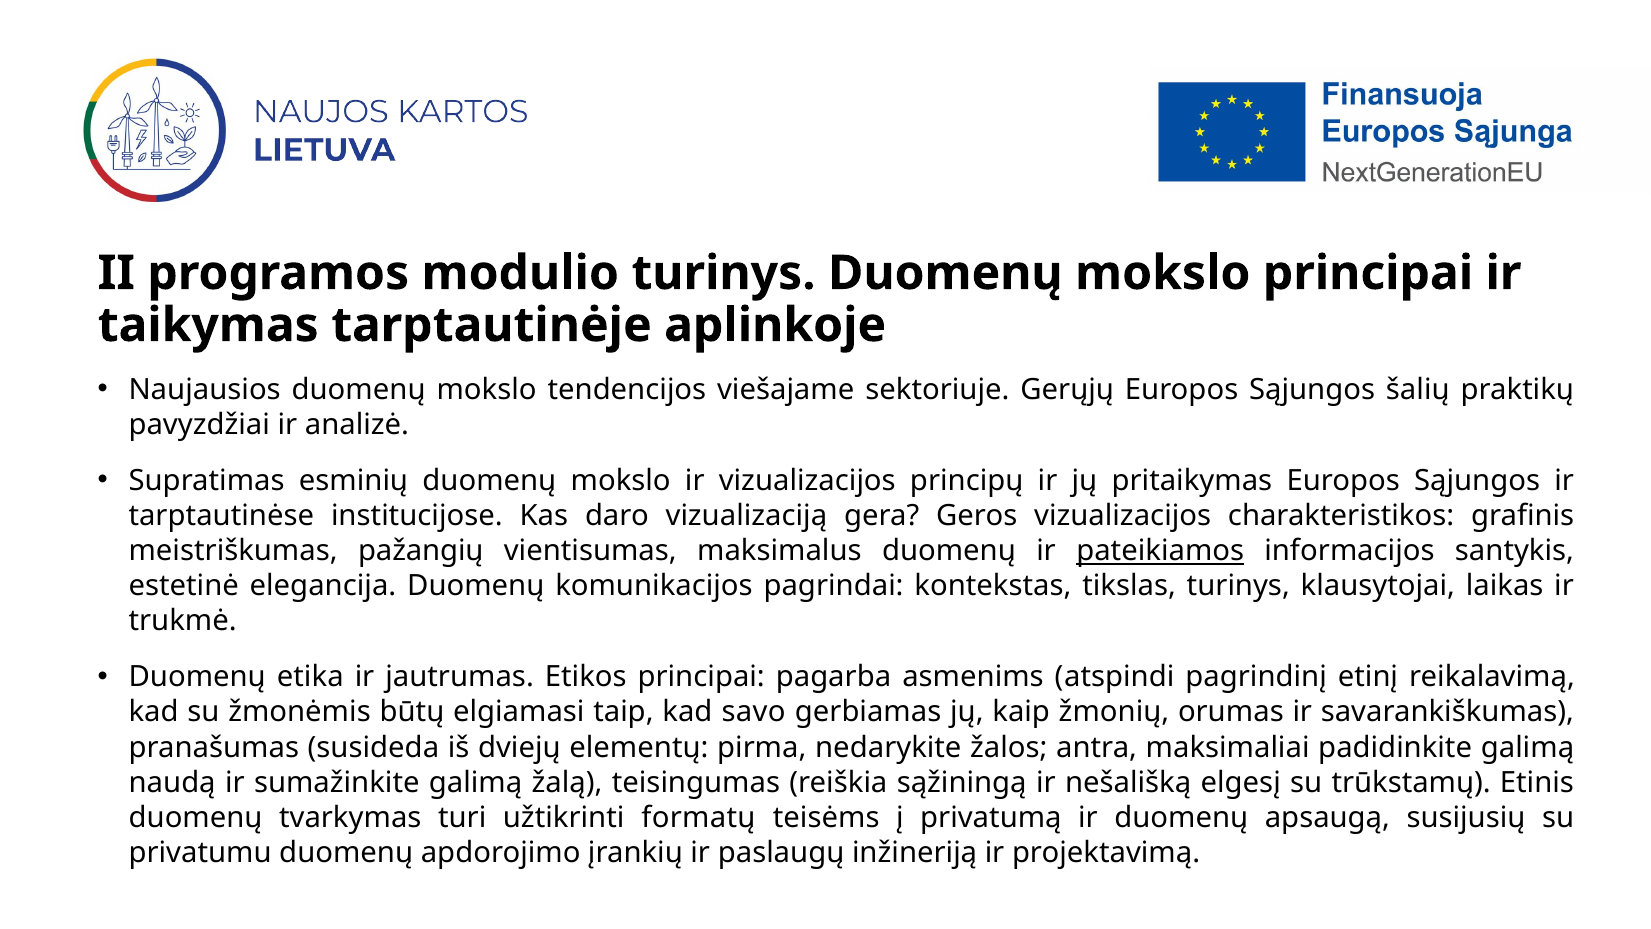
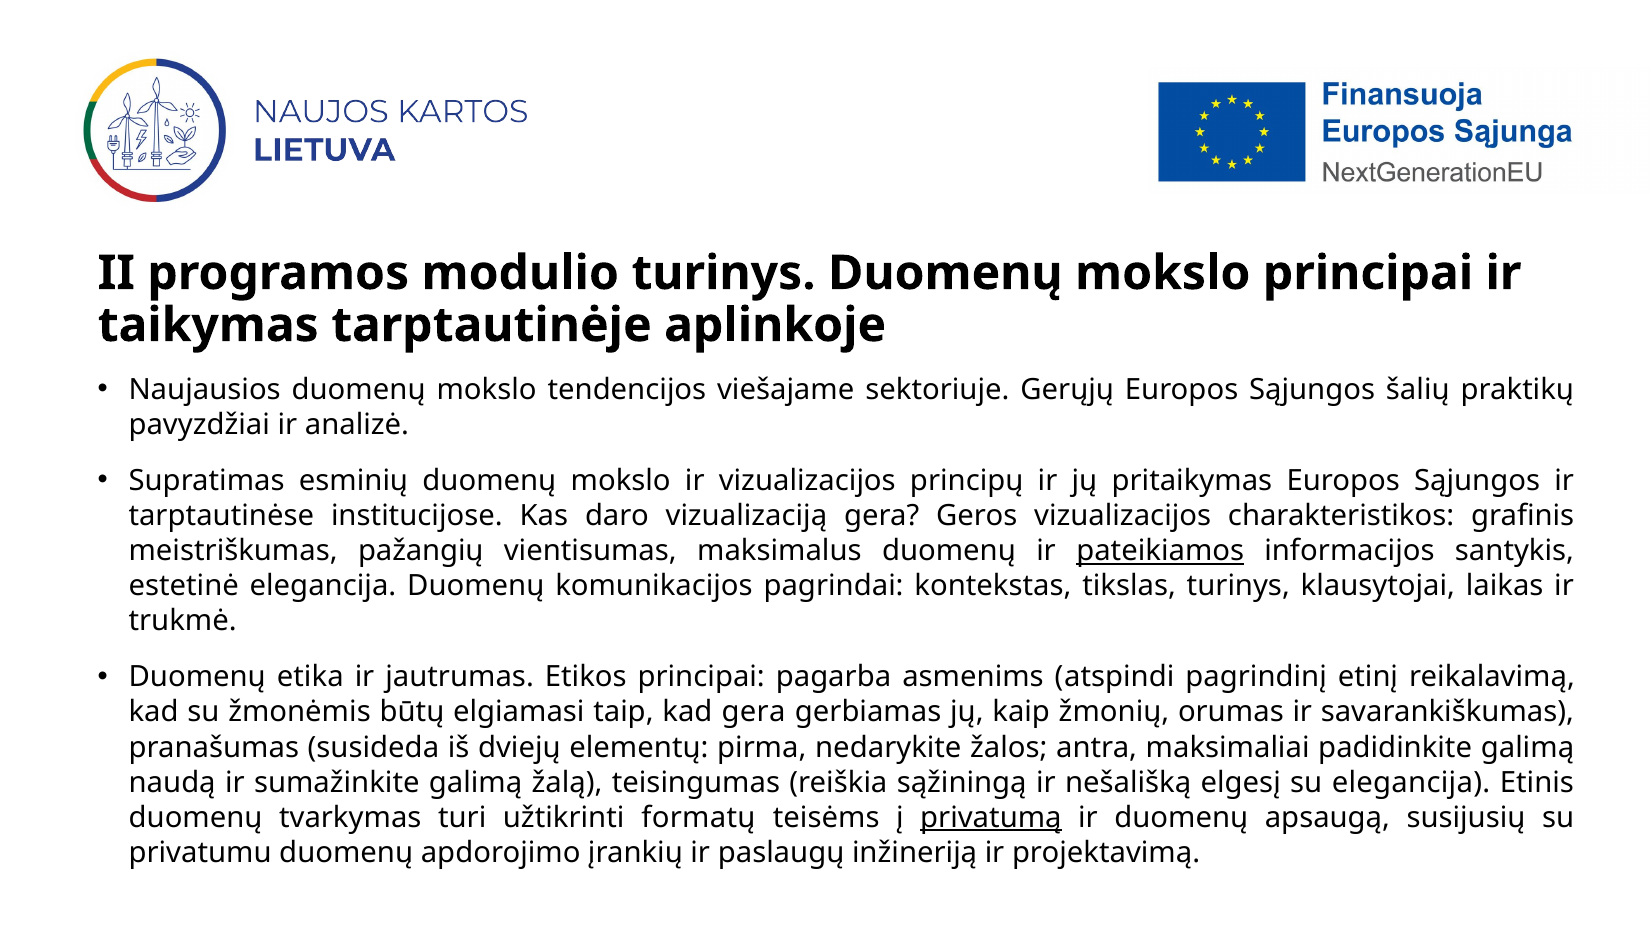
kad savo: savo -> gera (754, 712)
su trūkstamų: trūkstamų -> elegancija (1411, 782)
privatumą underline: none -> present (991, 817)
